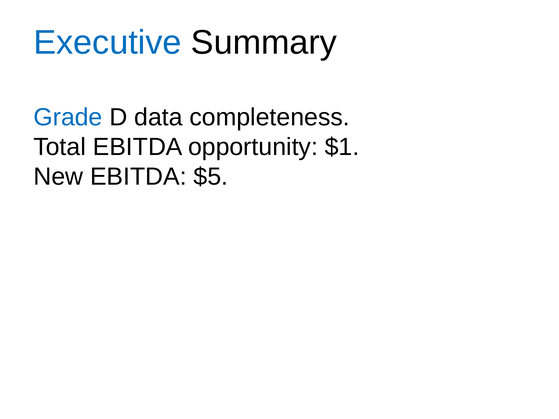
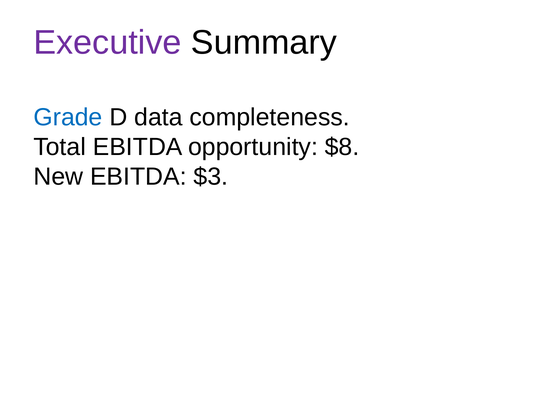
Executive colour: blue -> purple (107, 42)
$1: $1 -> $8 (342, 147)
$5: $5 -> $3 (211, 177)
